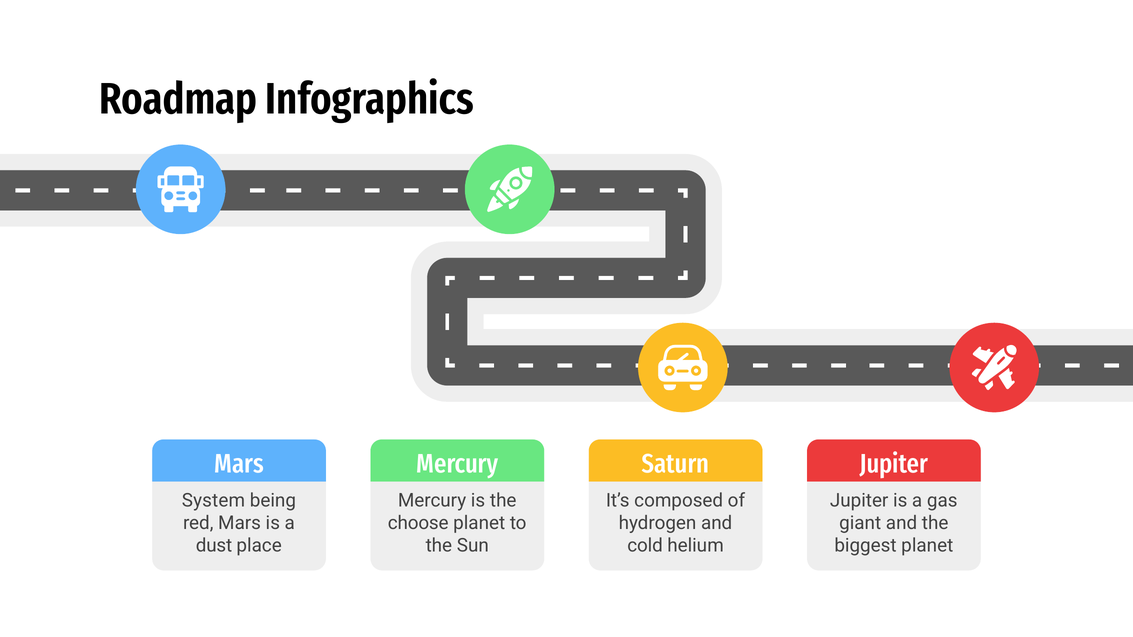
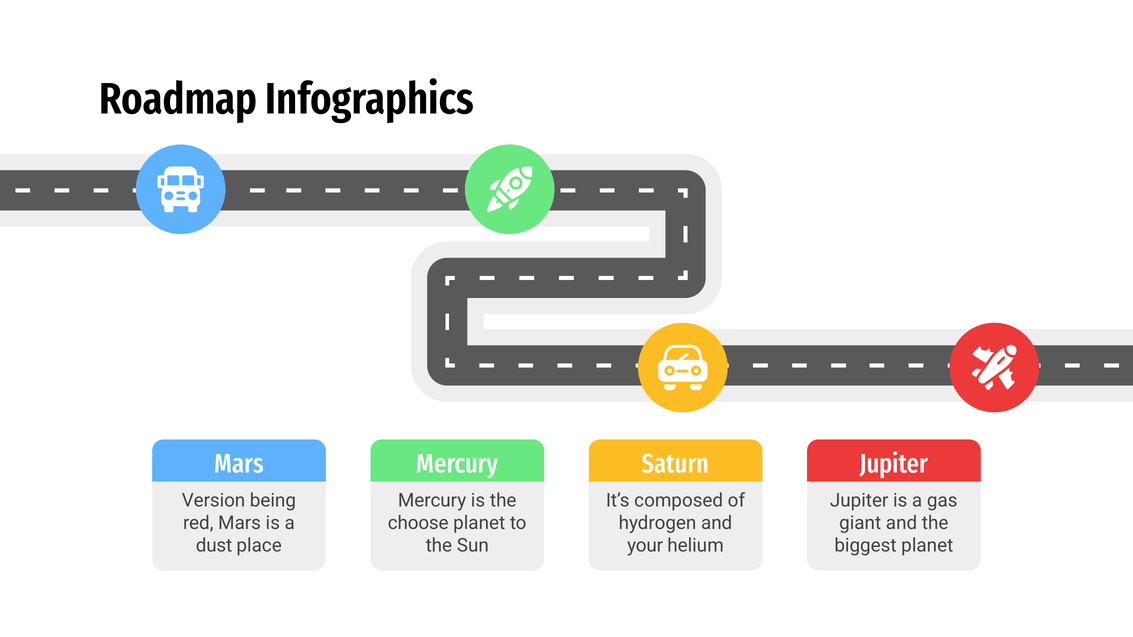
System: System -> Version (214, 501)
cold: cold -> your (645, 546)
